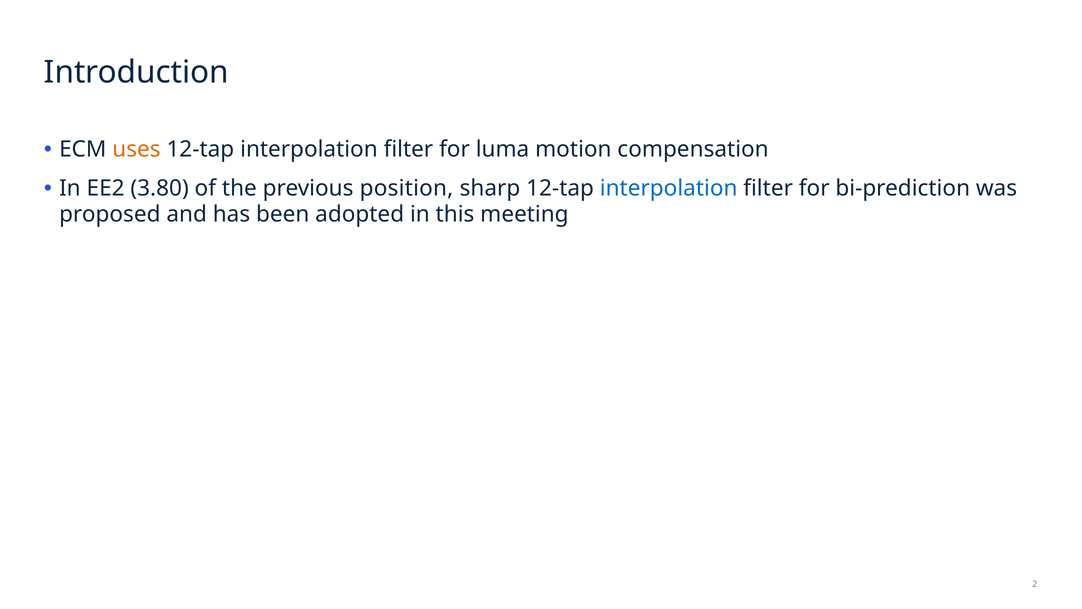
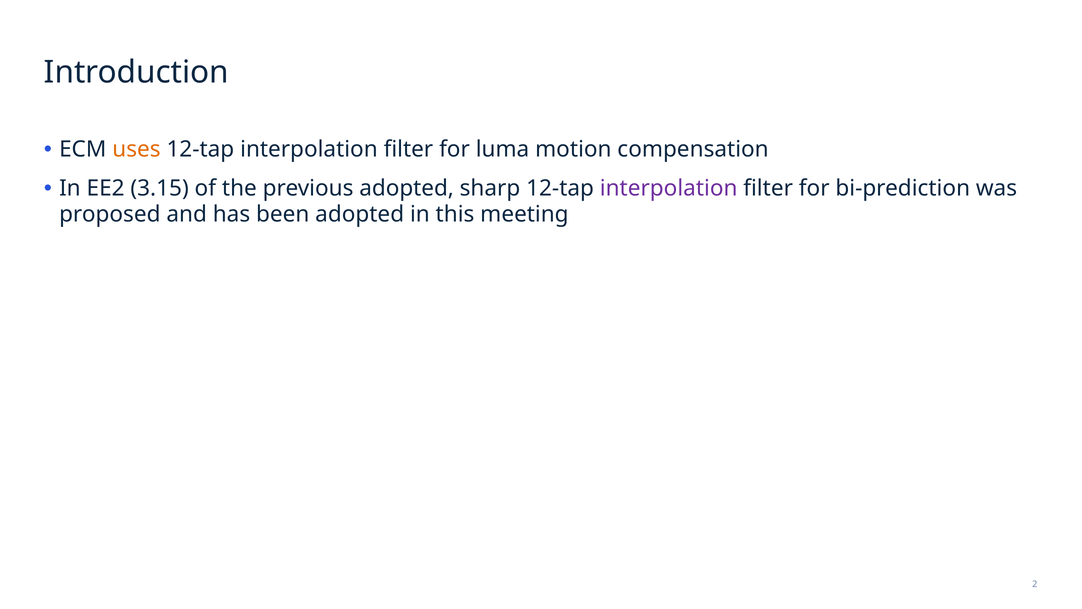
3.80: 3.80 -> 3.15 (160, 188)
previous position: position -> adopted (407, 188)
interpolation colour: blue -> purple (669, 188)
